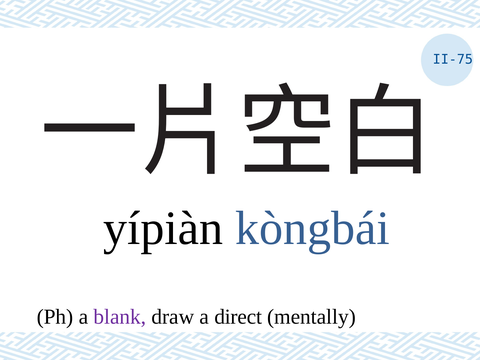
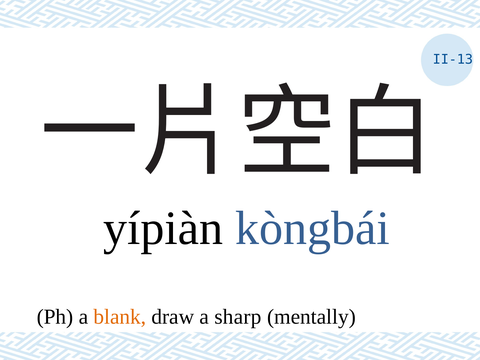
II-75: II-75 -> II-13 (453, 59)
blank colour: purple -> orange (120, 317)
direct: direct -> sharp (238, 317)
